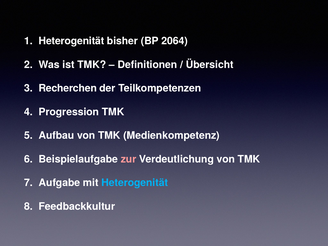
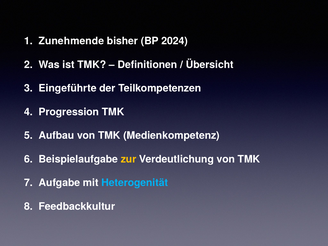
Heterogenität: Heterogenität -> Zunehmende (71, 41)
2064: 2064 -> 2024 (175, 41)
Recherchen: Recherchen -> Eingeführte (68, 88)
zur colour: pink -> yellow (129, 159)
